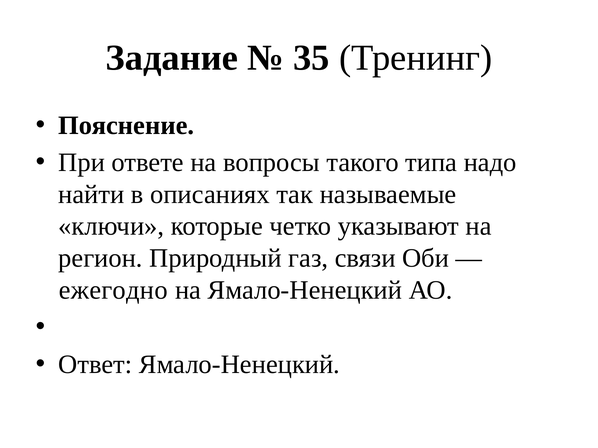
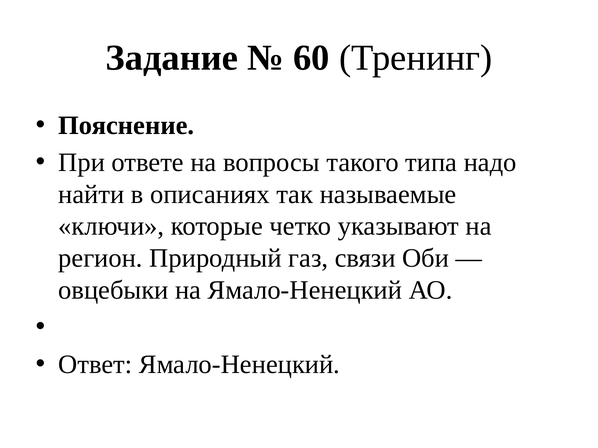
35: 35 -> 60 (311, 58)
ежегодно: ежегодно -> овцебыки (113, 290)
